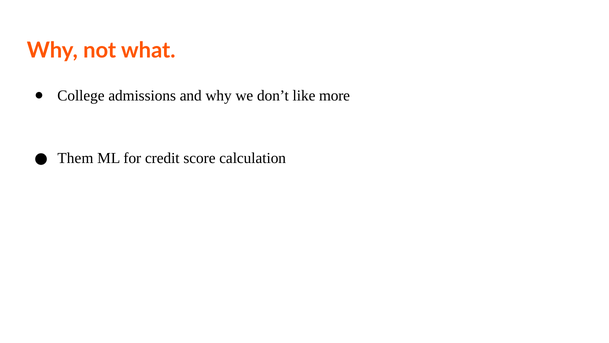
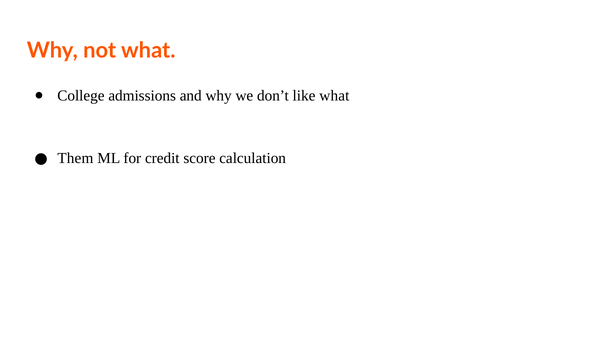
like more: more -> what (334, 96)
